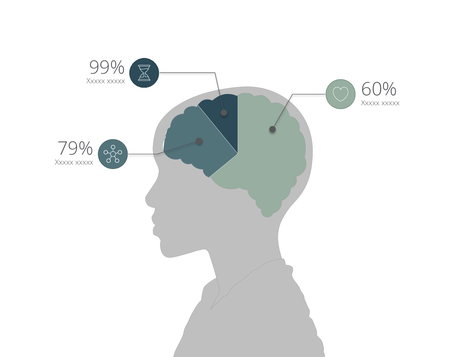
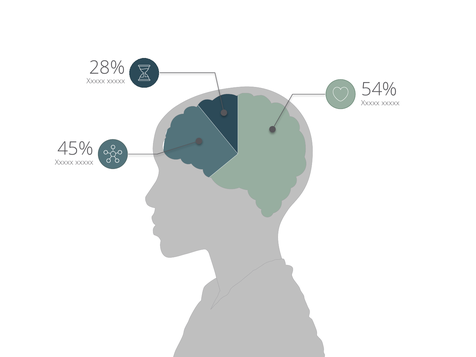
99%: 99% -> 28% (107, 68)
60%: 60% -> 54% (379, 89)
79%: 79% -> 45% (75, 149)
